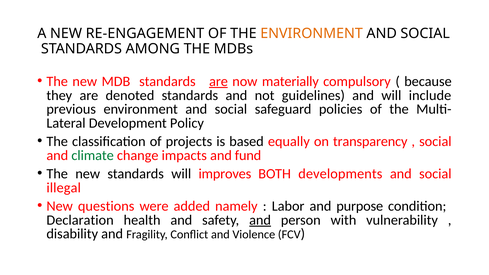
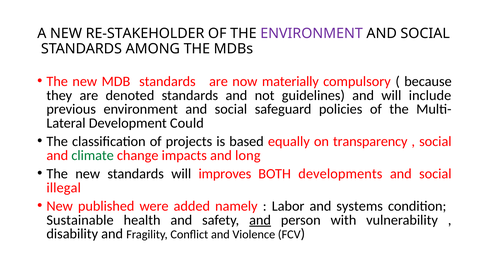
RE-ENGAGEMENT: RE-ENGAGEMENT -> RE-STAKEHOLDER (145, 33)
ENVIRONMENT colour: orange -> purple (312, 33)
are underline: present -> none (219, 81)
Policy: Policy -> Could (187, 123)
fund: fund -> long (248, 155)
questions: questions -> published (106, 206)
purpose: purpose -> systems (360, 206)
Declaration: Declaration -> Sustainable (80, 220)
